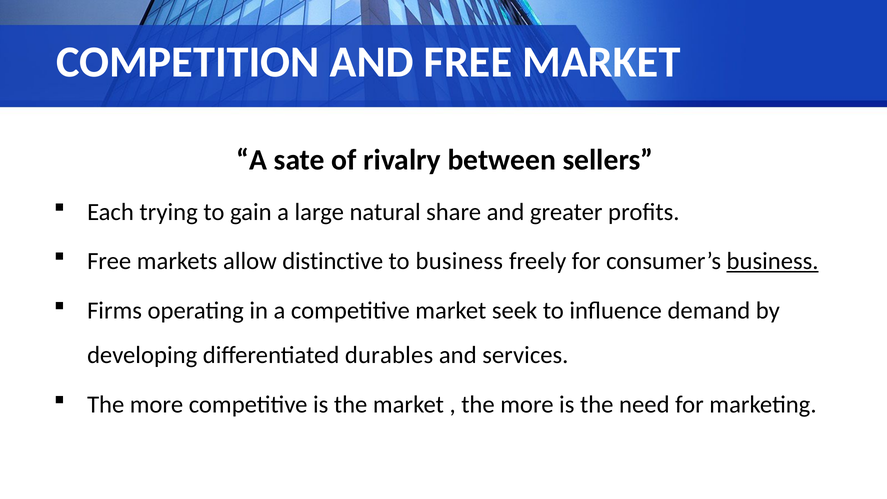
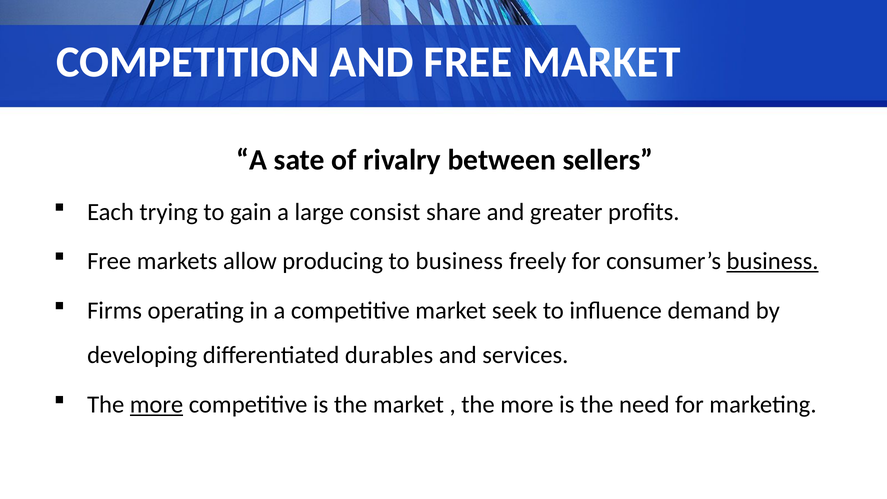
natural: natural -> consist (385, 212)
distinctive: distinctive -> producing (333, 261)
more underline: none -> present (157, 404)
